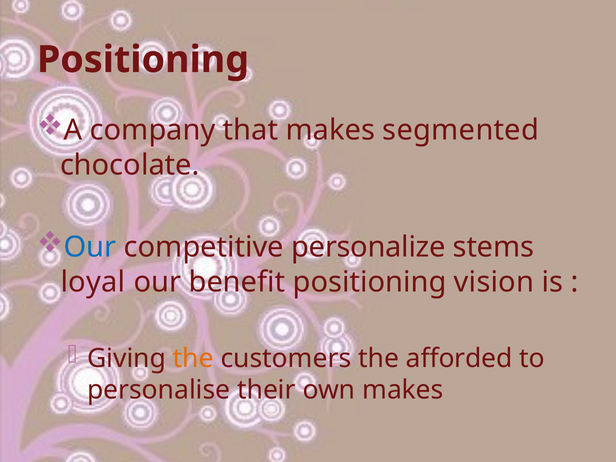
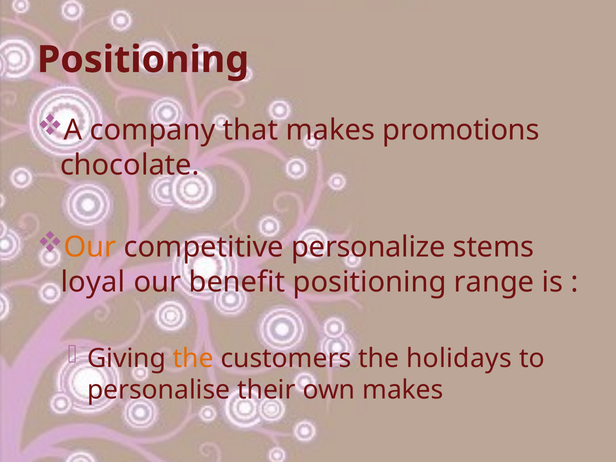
segmented: segmented -> promotions (461, 130)
Our colour: blue -> orange (90, 247)
vision: vision -> range (494, 282)
afforded: afforded -> holidays (459, 358)
